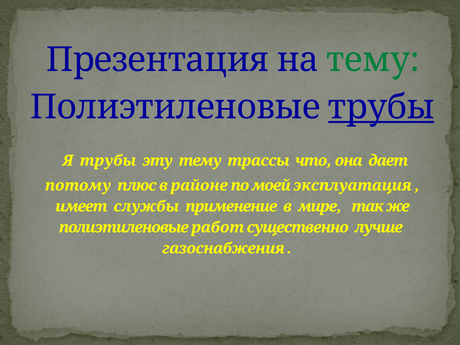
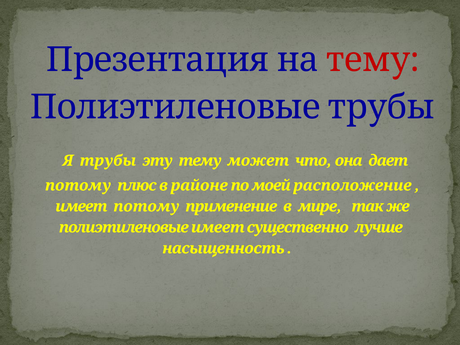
тему colour: green -> red (373, 60)
трубы underline: present -> none (381, 107)
трассы: трассы -> может (258, 161)
эксплуатация: эксплуатация -> расположение (352, 185)
имеет службы: службы -> потому (146, 206)
полиэтиленовые работ: работ -> имеет (218, 227)
газоснабжения: газоснабжения -> насыщенность (224, 248)
